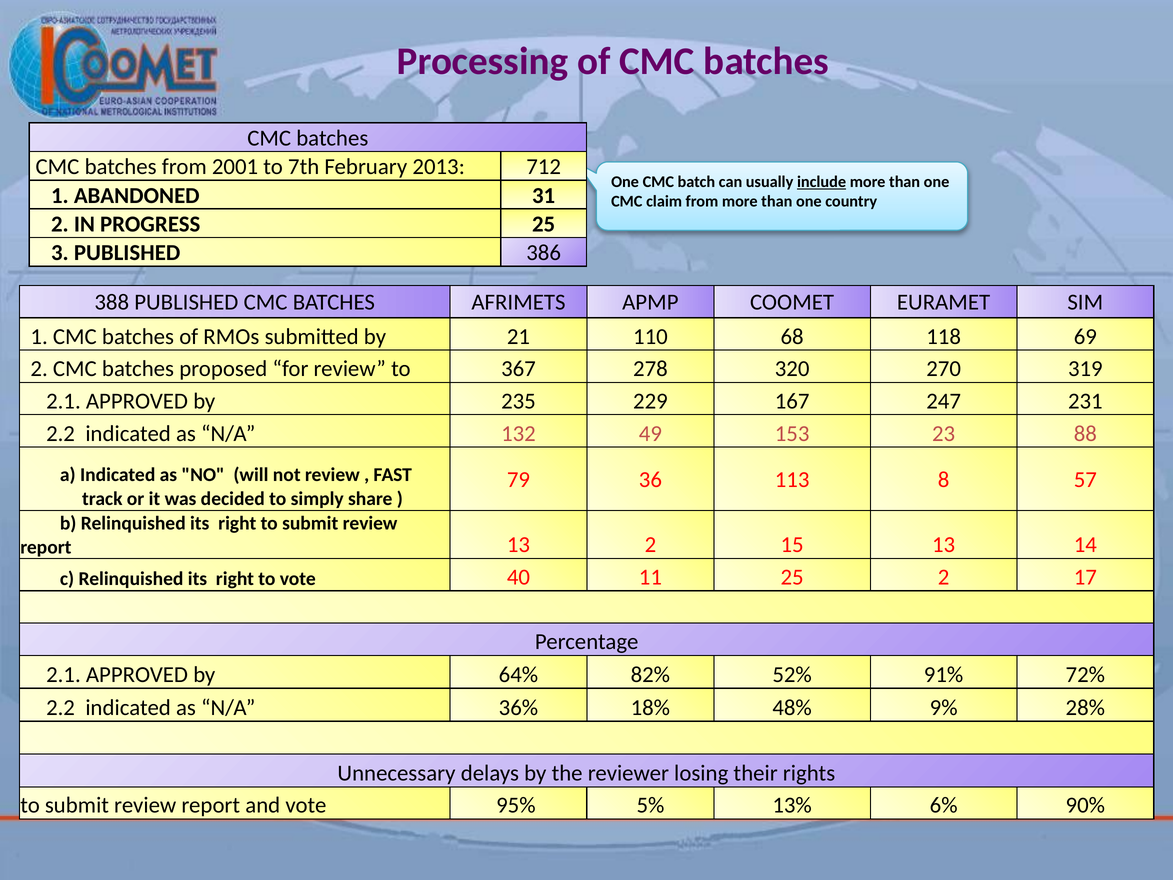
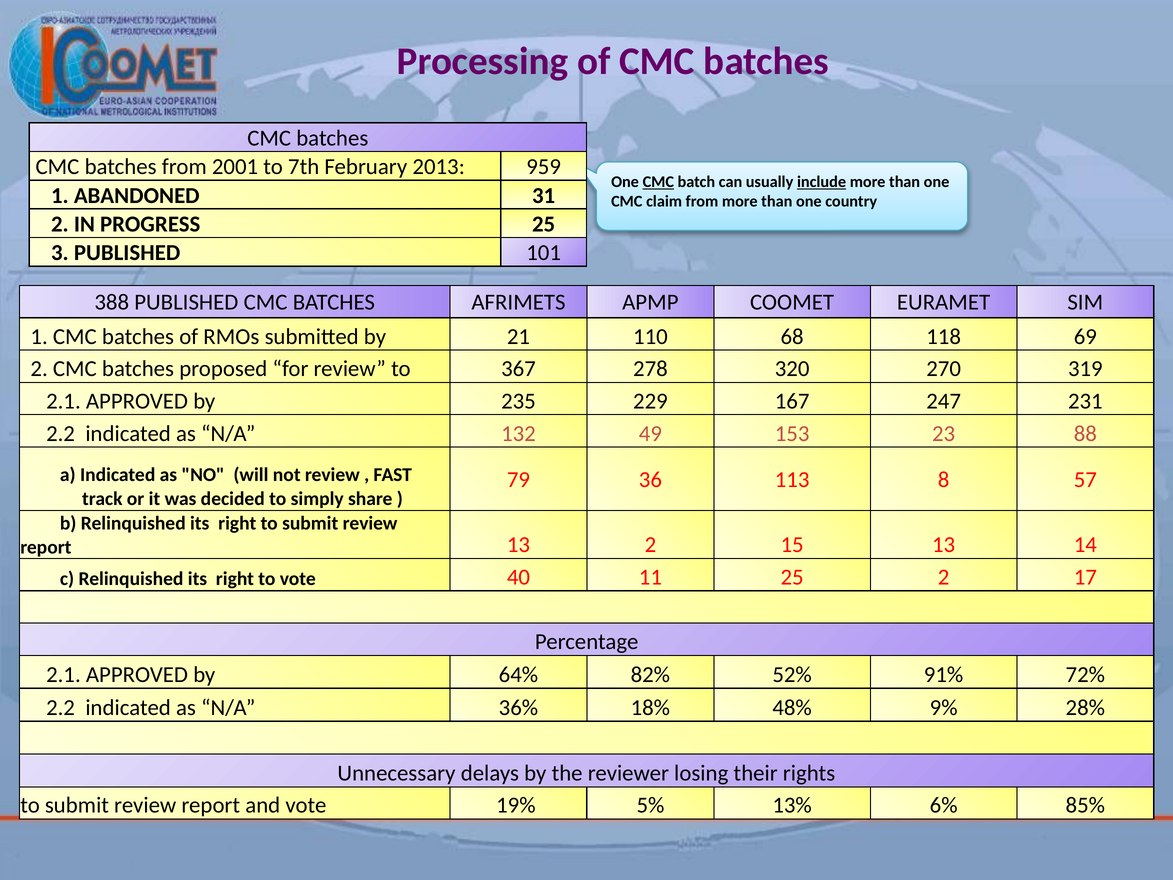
712: 712 -> 959 (544, 167)
CMC underline: none -> present (658, 182)
386: 386 -> 101 (544, 253)
95%: 95% -> 19% (516, 805)
90%: 90% -> 85% (1085, 805)
